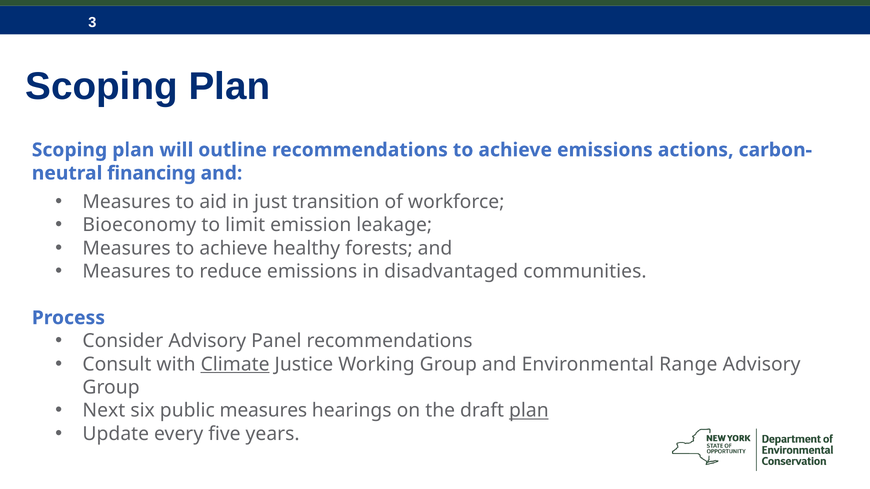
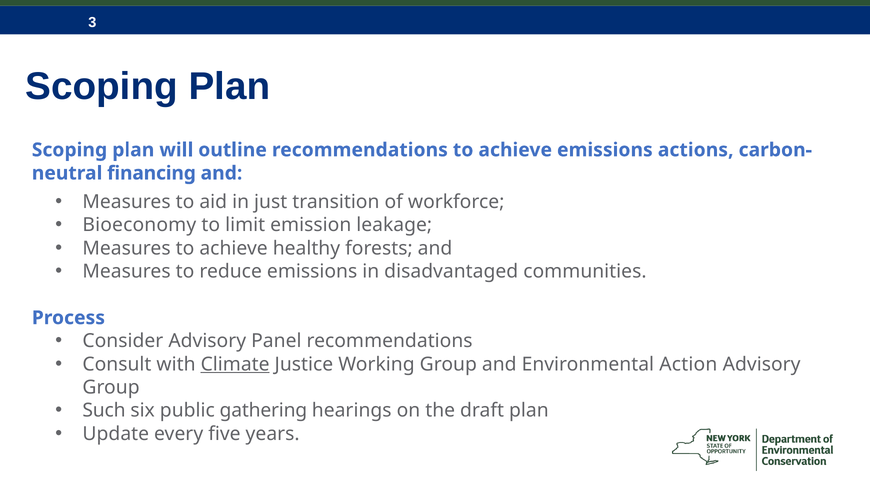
Range: Range -> Action (688, 365)
Next: Next -> Such (104, 411)
public measures: measures -> gathering (263, 411)
plan underline: present -> none (529, 411)
